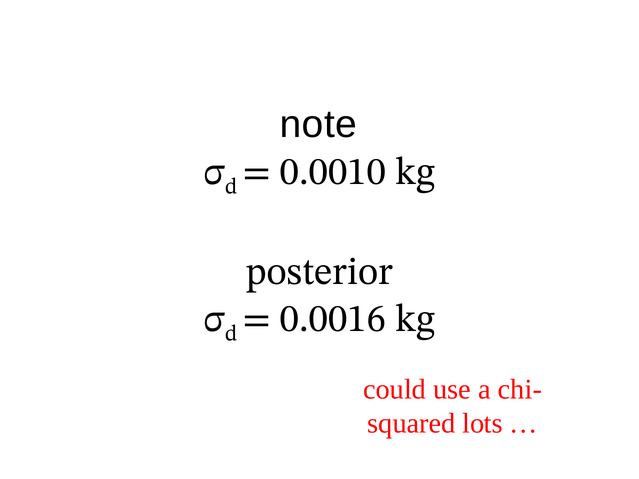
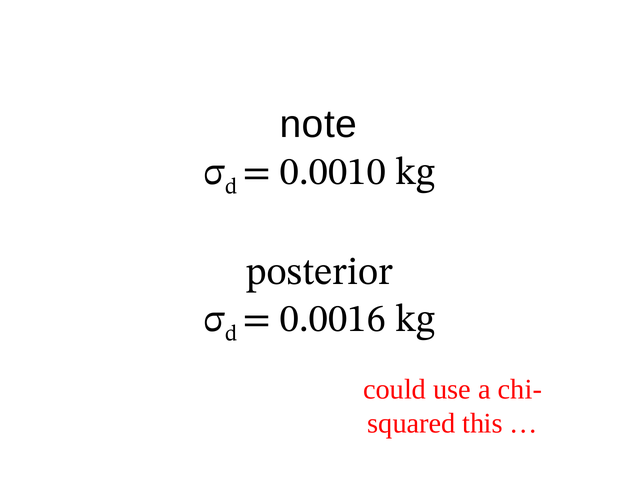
lots: lots -> this (483, 424)
